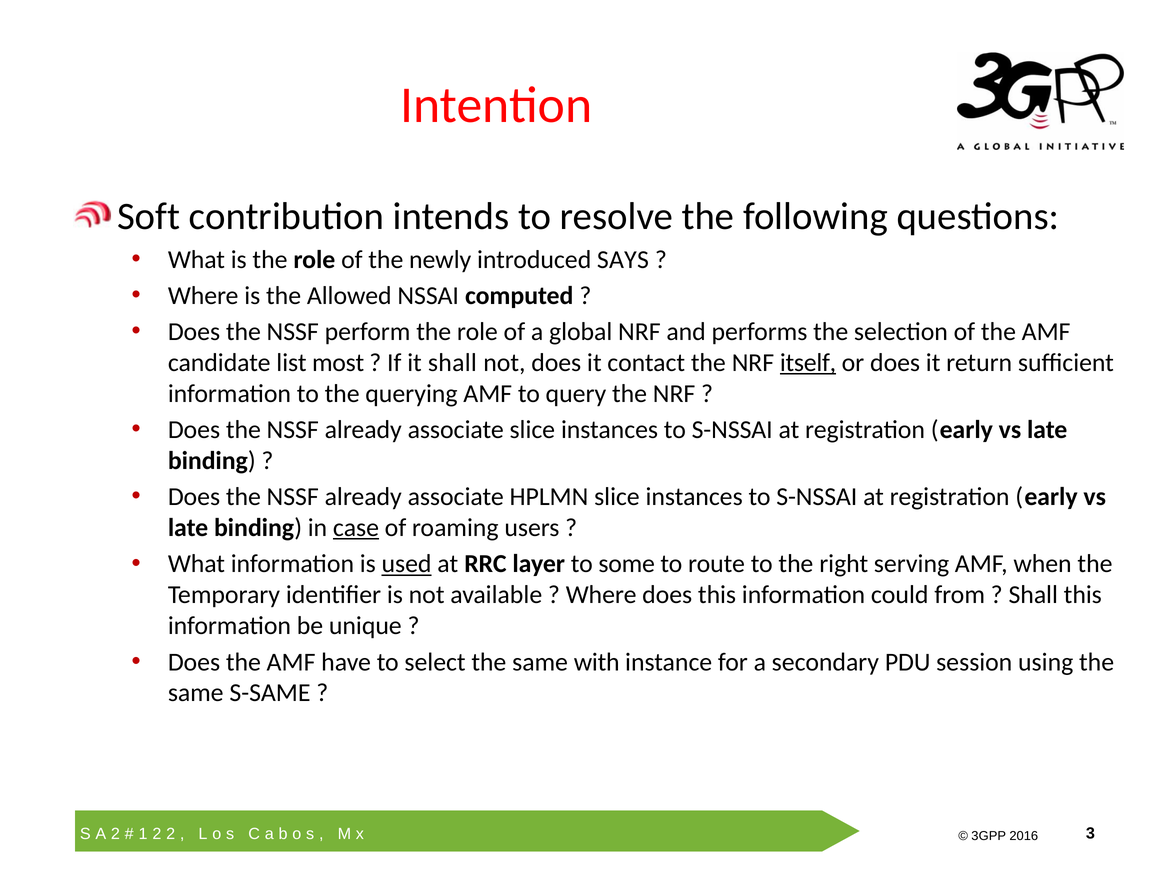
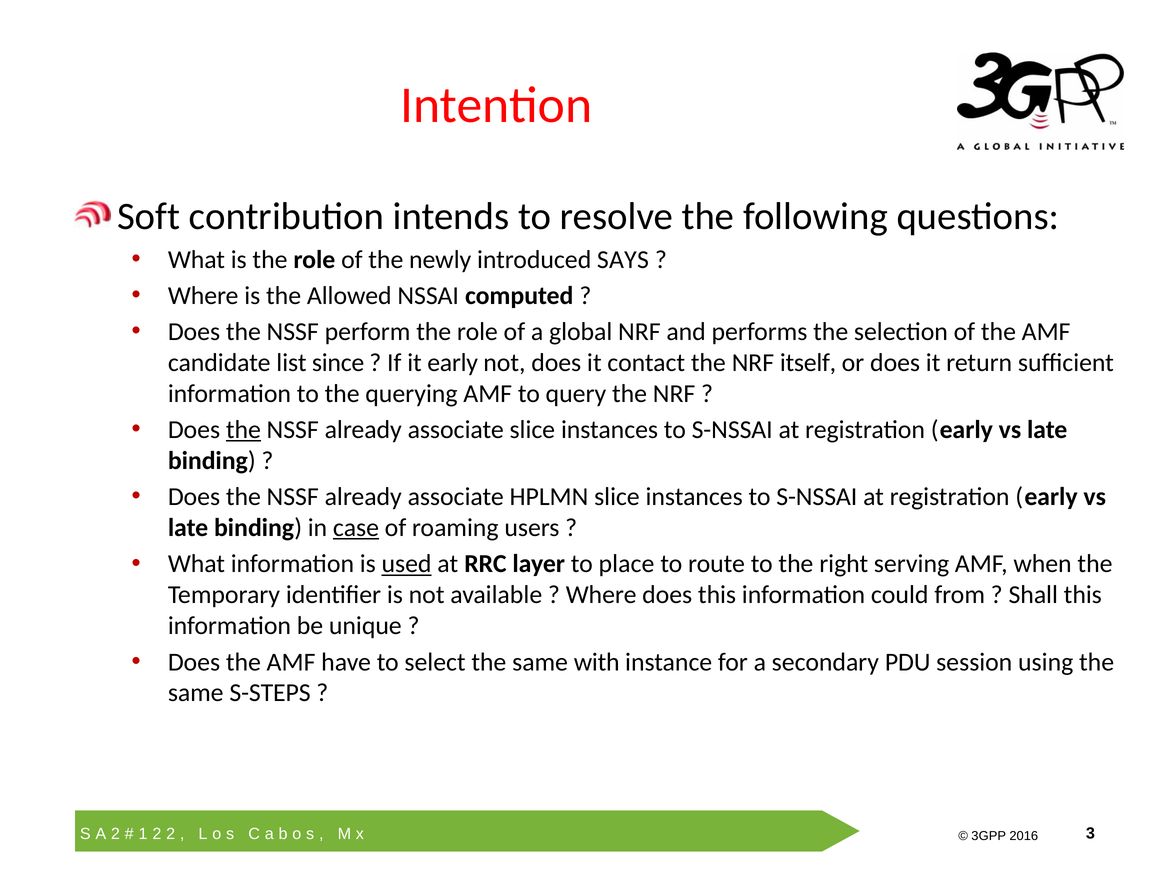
most: most -> since (338, 363)
it shall: shall -> early (453, 363)
itself underline: present -> none (808, 363)
the underline: none -> present (243, 430)
some: some -> place (626, 564)
S-SAME: S-SAME -> S-STEPS (270, 693)
